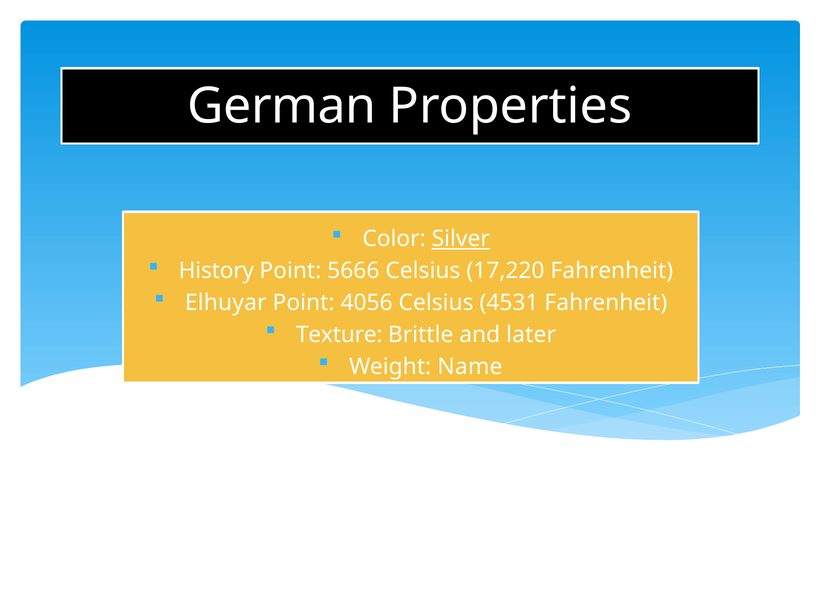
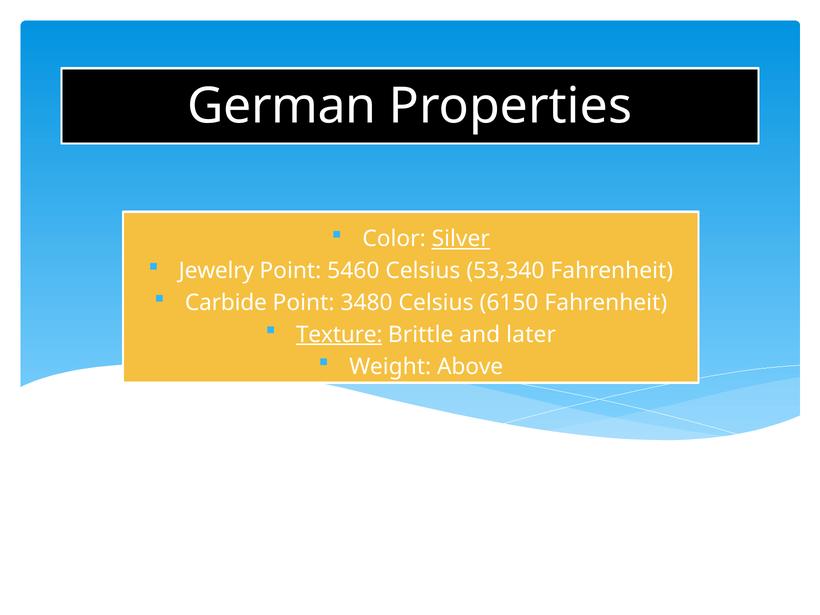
History: History -> Jewelry (216, 271)
5666: 5666 -> 5460 (353, 271)
17,220: 17,220 -> 53,340 (505, 271)
Elhuyar: Elhuyar -> Carbide (226, 303)
4056: 4056 -> 3480 (367, 303)
4531: 4531 -> 6150 (509, 303)
Texture underline: none -> present (339, 335)
Name: Name -> Above (470, 366)
